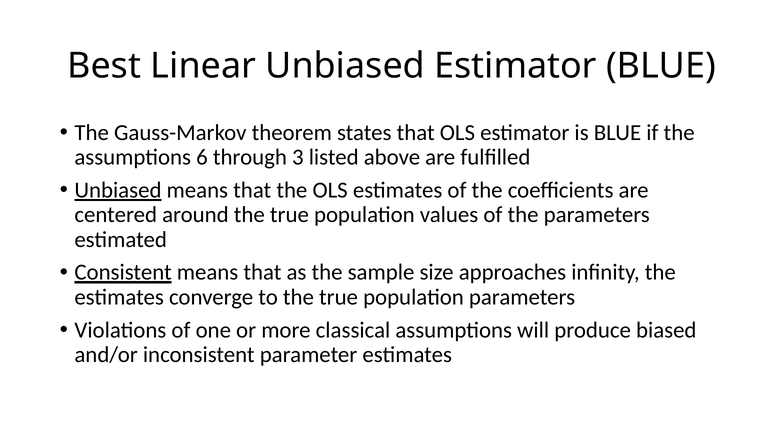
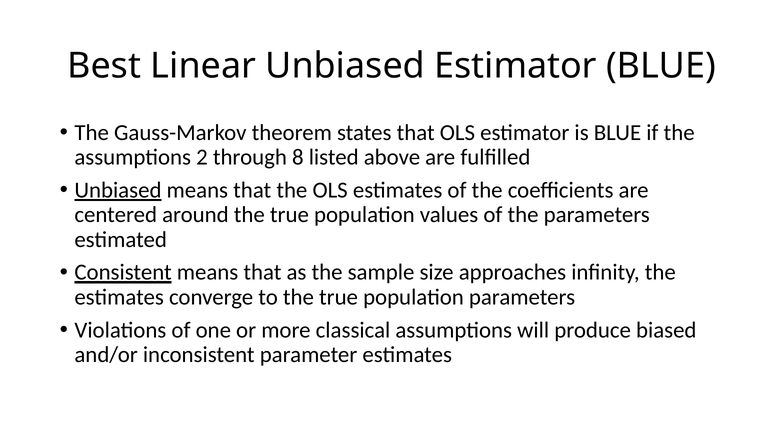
6: 6 -> 2 (202, 157)
3: 3 -> 8 (298, 157)
